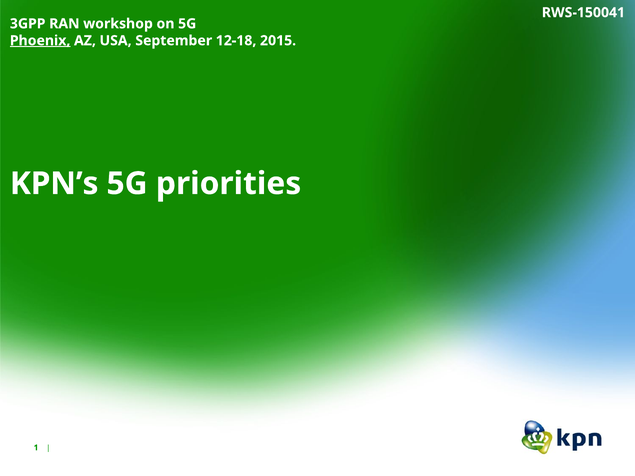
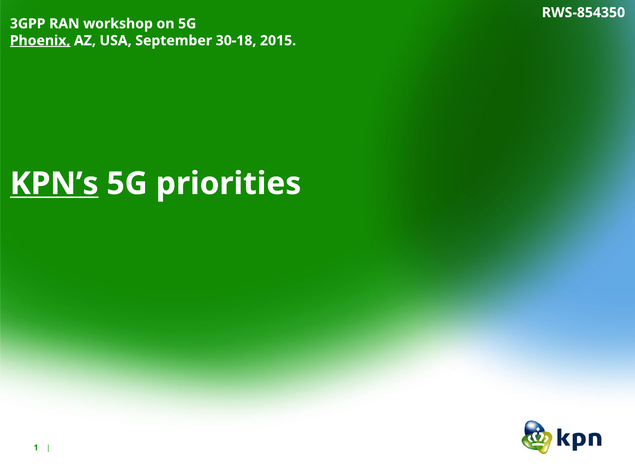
RWS-150041: RWS-150041 -> RWS-854350 (583, 13)
12-18: 12-18 -> 30-18 (236, 41)
KPN’s underline: none -> present (54, 184)
